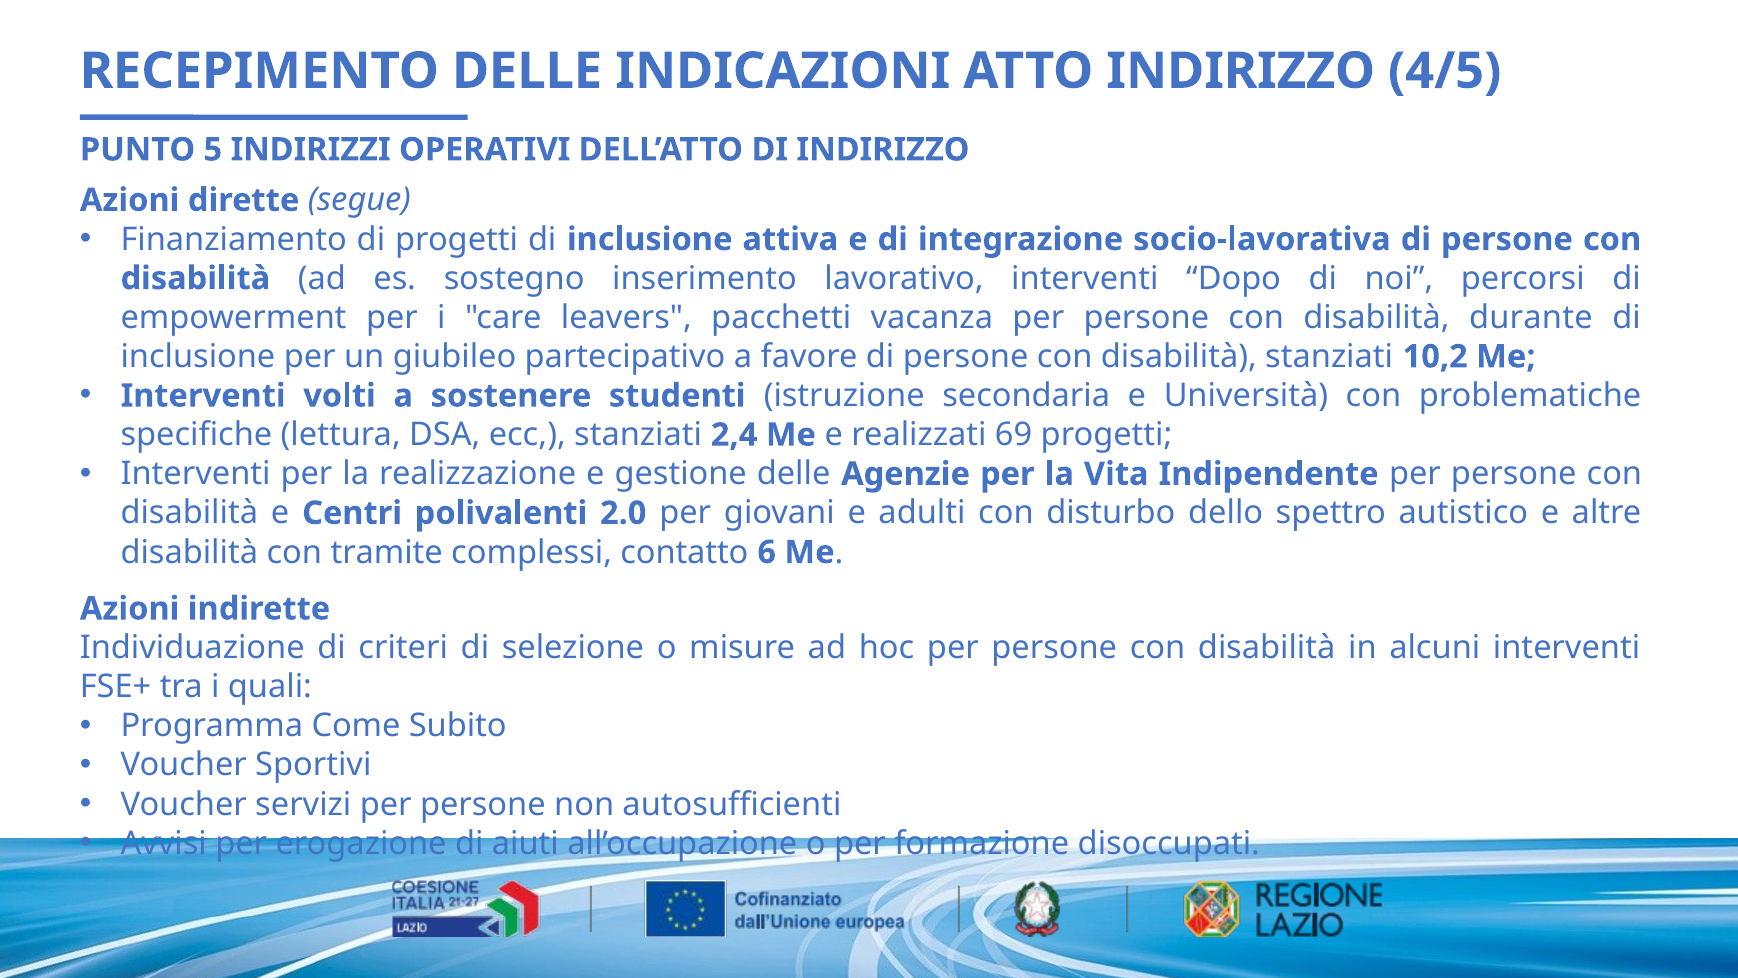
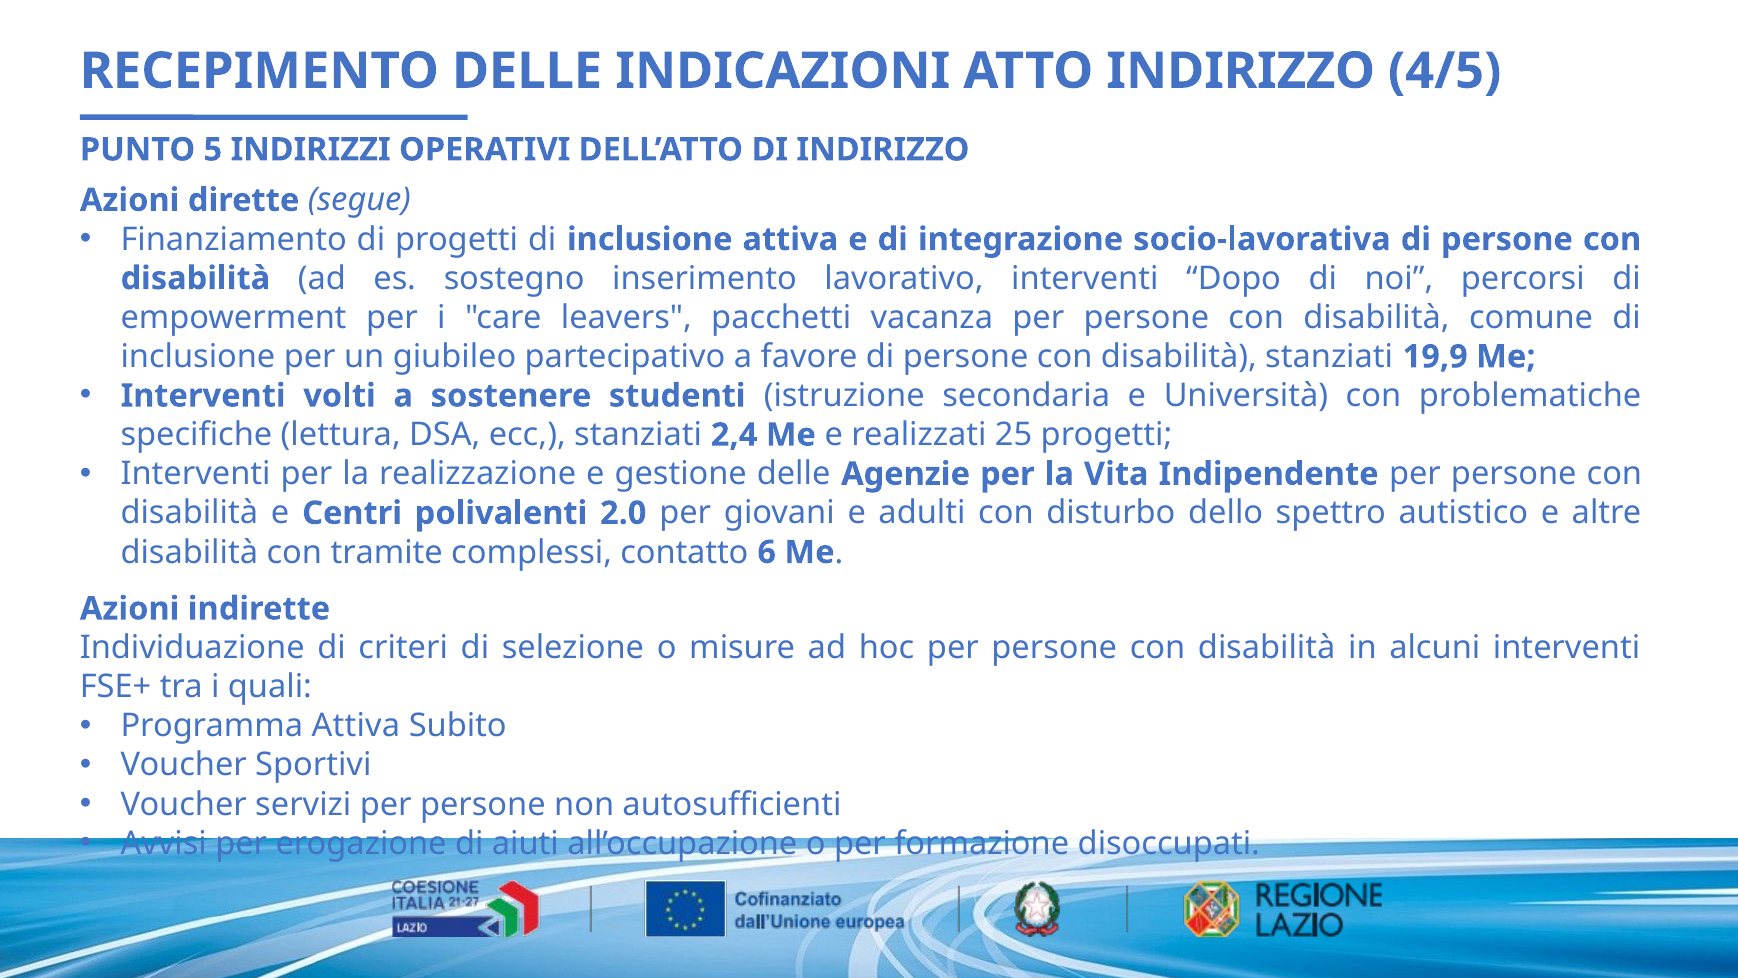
durante: durante -> comune (1531, 317)
10,2: 10,2 -> 19,9 (1435, 357)
69: 69 -> 25 (1014, 435)
Programma Come: Come -> Attiva (356, 726)
